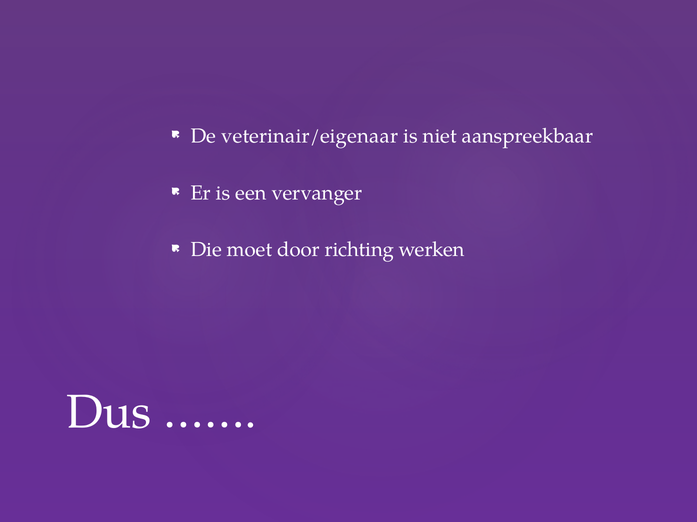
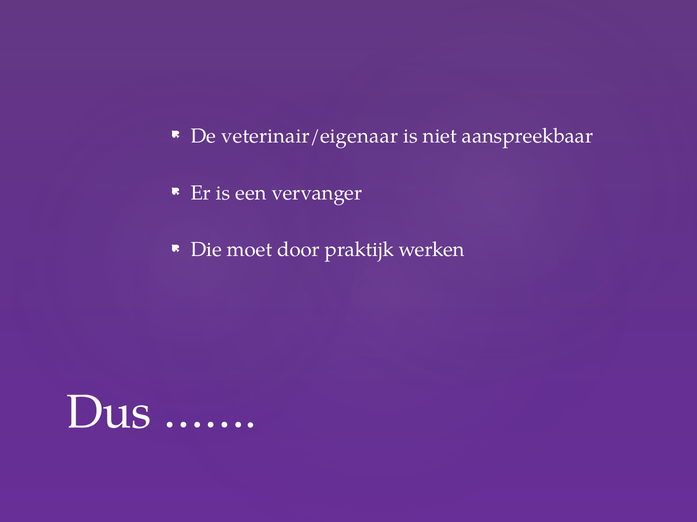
richting: richting -> praktijk (359, 250)
